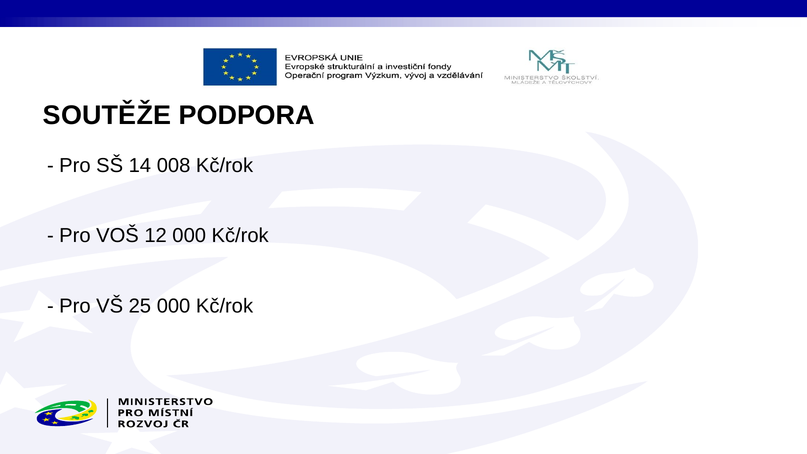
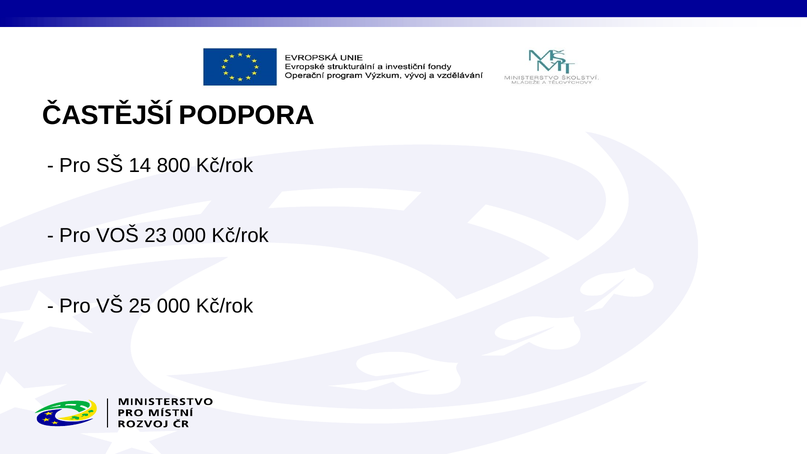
SOUTĚŽE: SOUTĚŽE -> ČASTĚJŠÍ (107, 116)
008: 008 -> 800 (174, 166)
12: 12 -> 23 (156, 236)
